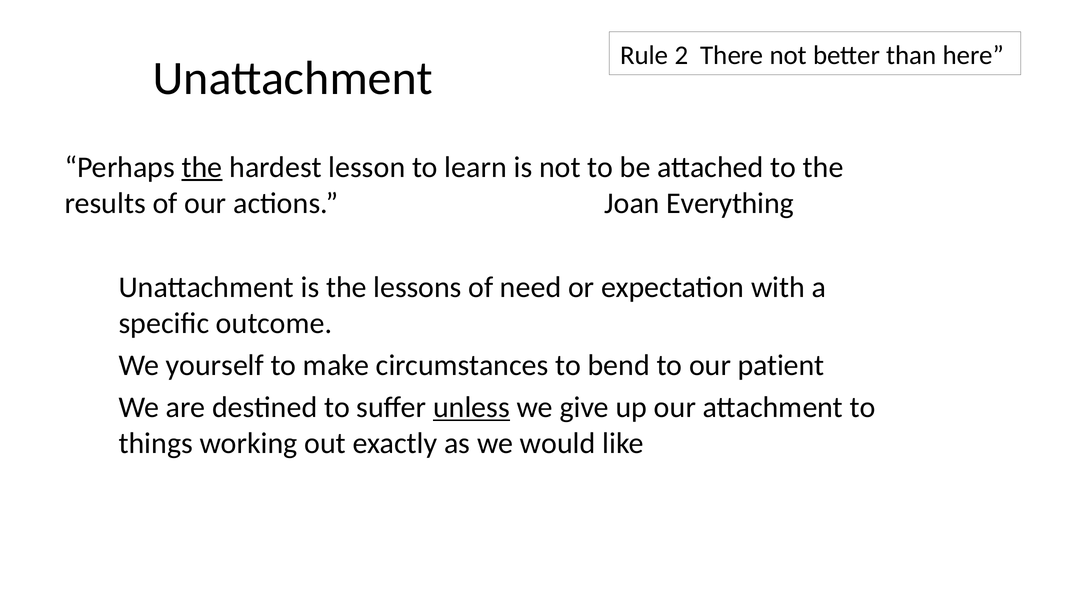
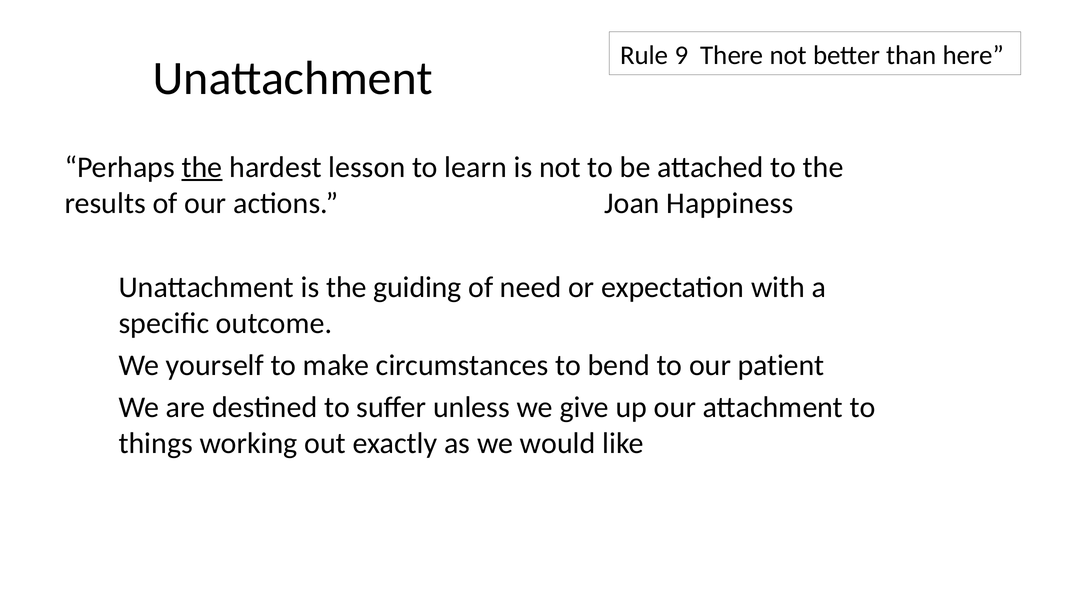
2: 2 -> 9 (681, 55)
Everything: Everything -> Happiness (730, 203)
lessons: lessons -> guiding (418, 287)
unless underline: present -> none (471, 407)
